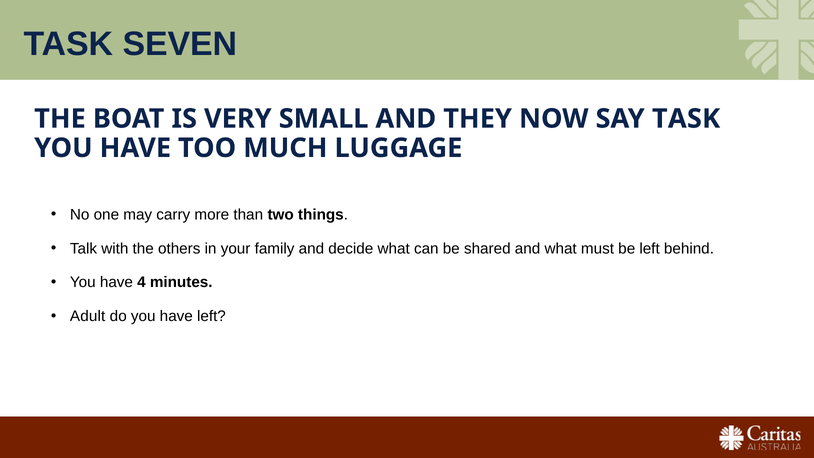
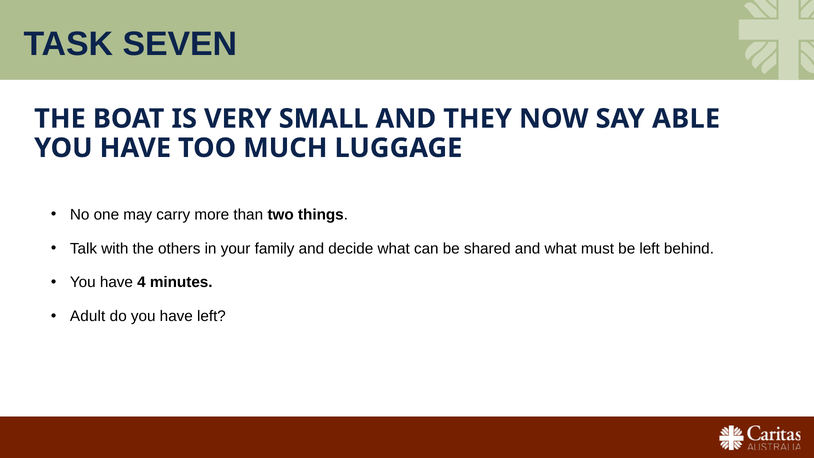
SAY TASK: TASK -> ABLE (686, 119)
